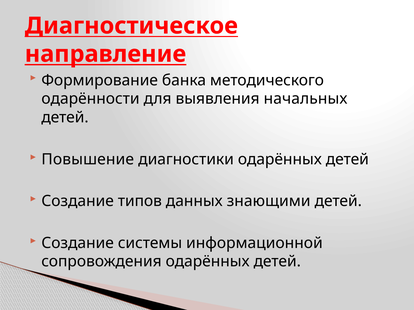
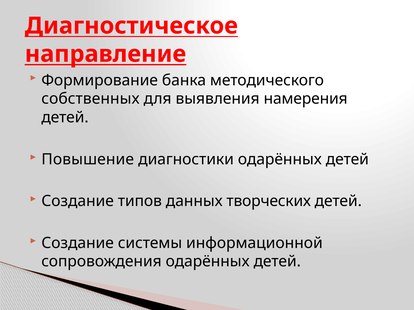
одарённости: одарённости -> собственных (90, 99)
начальных: начальных -> намерения (306, 99)
знающими: знающими -> творческих (269, 201)
